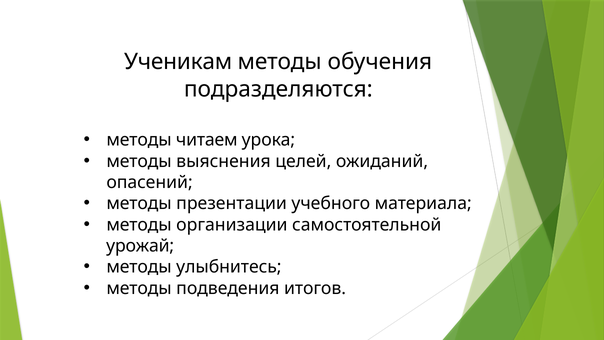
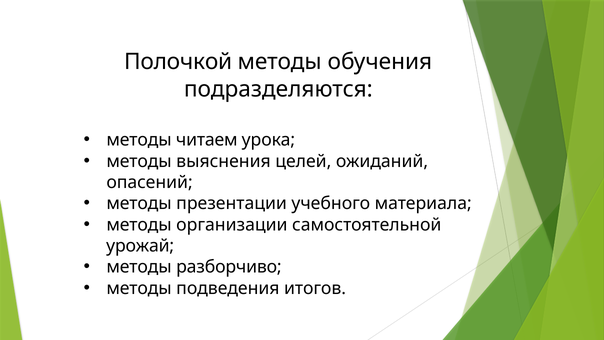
Ученикам: Ученикам -> Полочкой (178, 62)
улыбнитесь: улыбнитесь -> разборчиво (229, 267)
